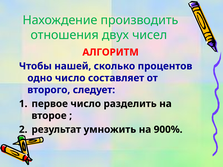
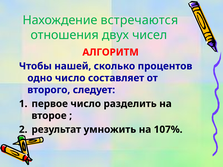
производить: производить -> встречаются (139, 20)
900%: 900% -> 107% (168, 130)
